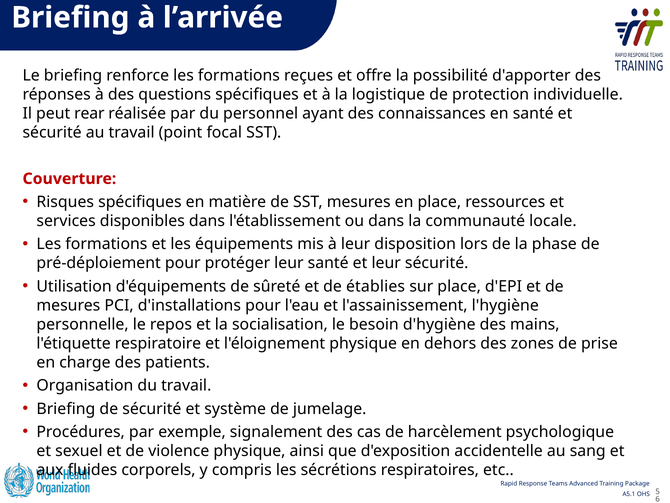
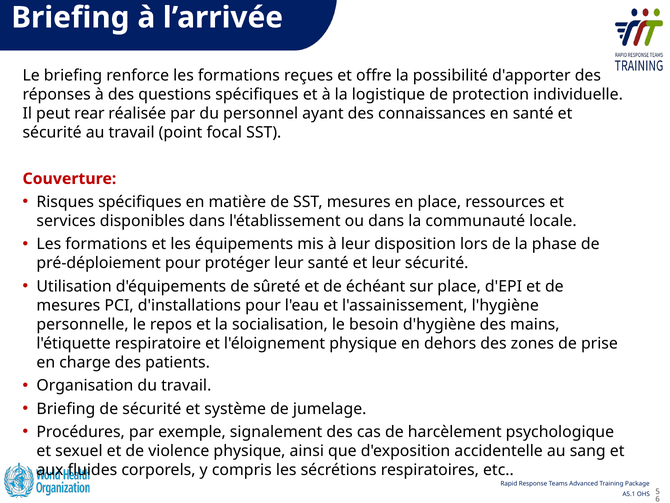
établies: établies -> échéant (376, 286)
